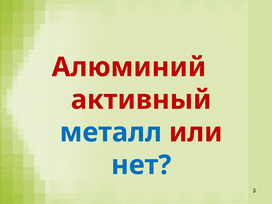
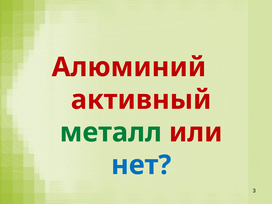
металл colour: blue -> green (111, 132)
